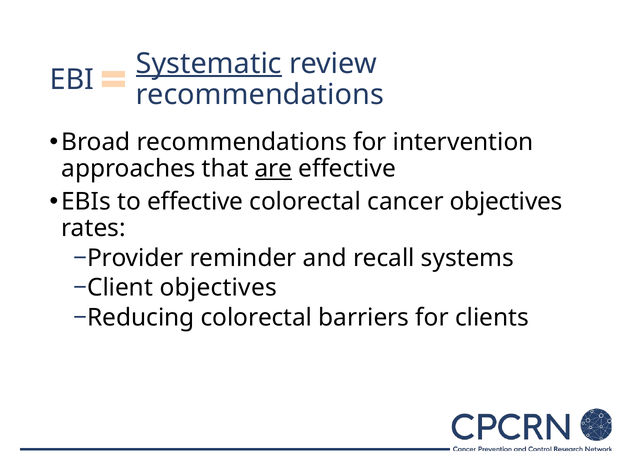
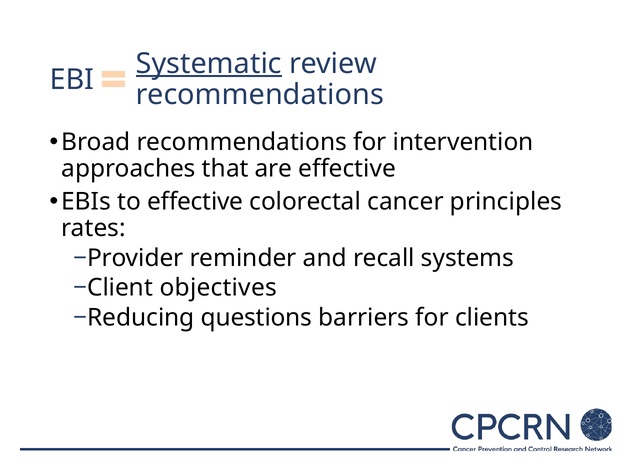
are underline: present -> none (274, 168)
cancer objectives: objectives -> principles (506, 202)
colorectal: colorectal -> questions (256, 317)
